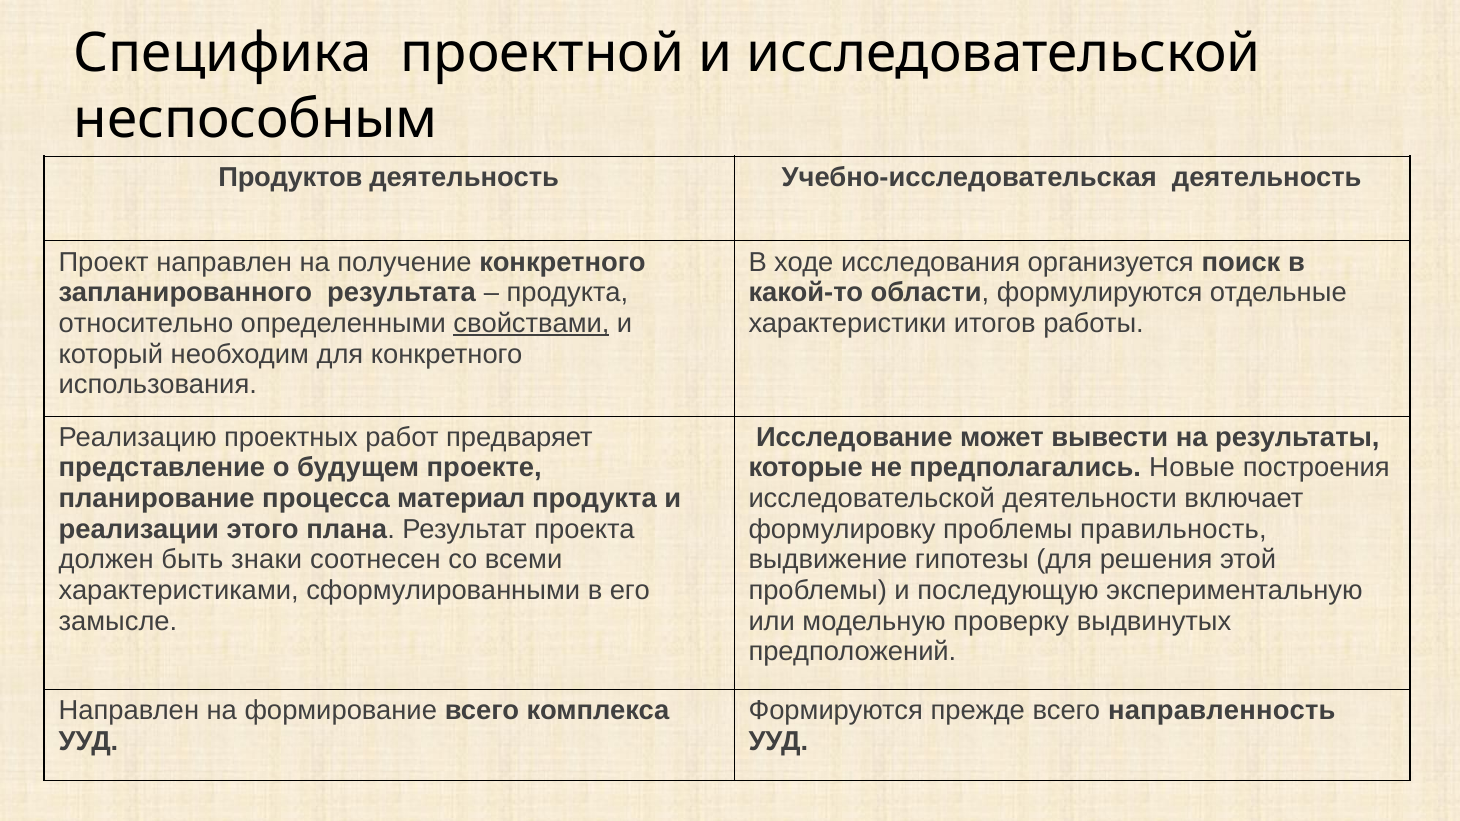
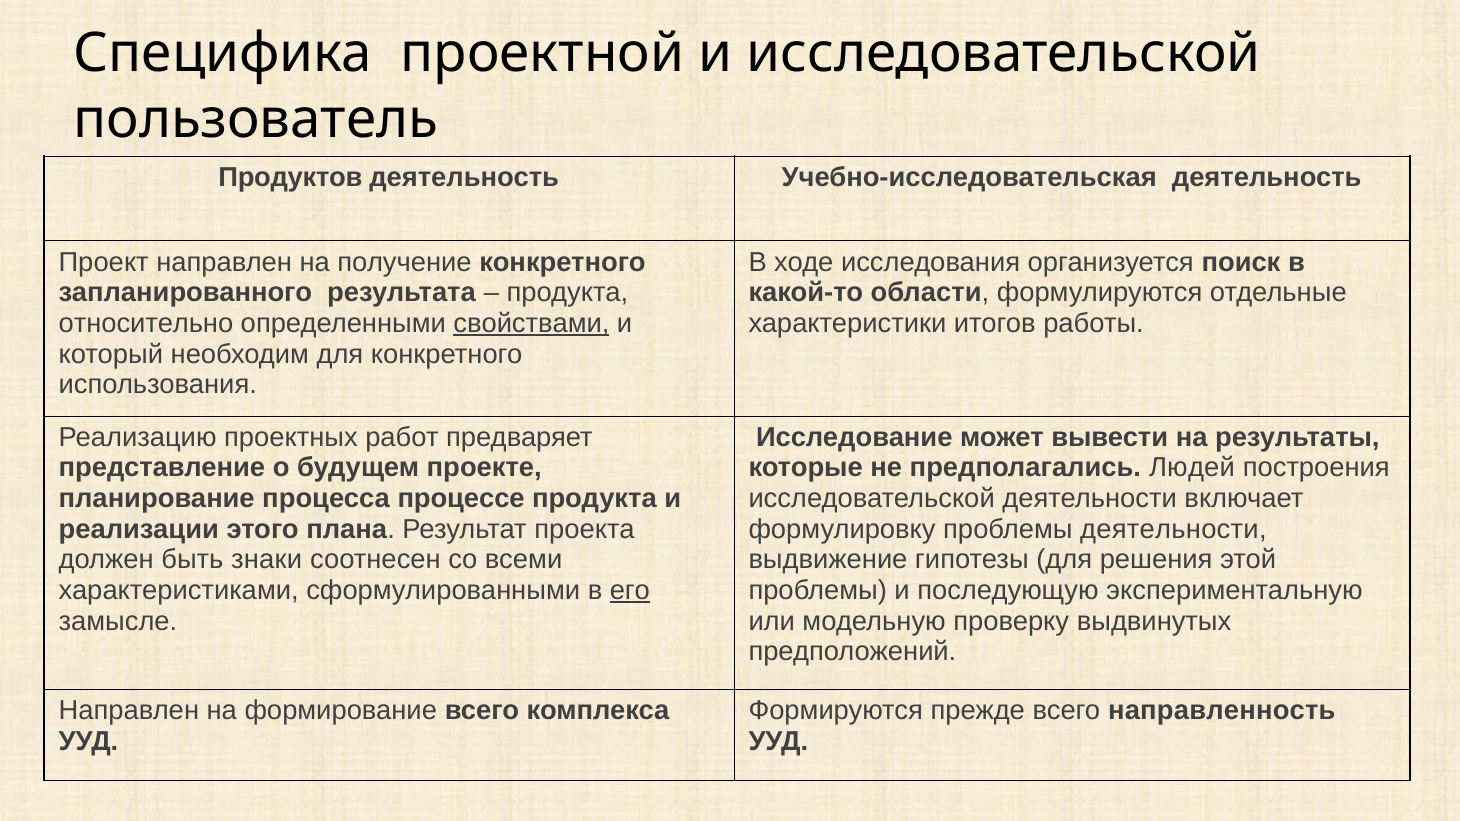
неспособным: неспособным -> пользователь (256, 119)
Новые: Новые -> Людей (1192, 468)
материал: материал -> процессе (461, 499)
проблемы правильность: правильность -> деятельности (1173, 529)
его underline: none -> present (630, 591)
